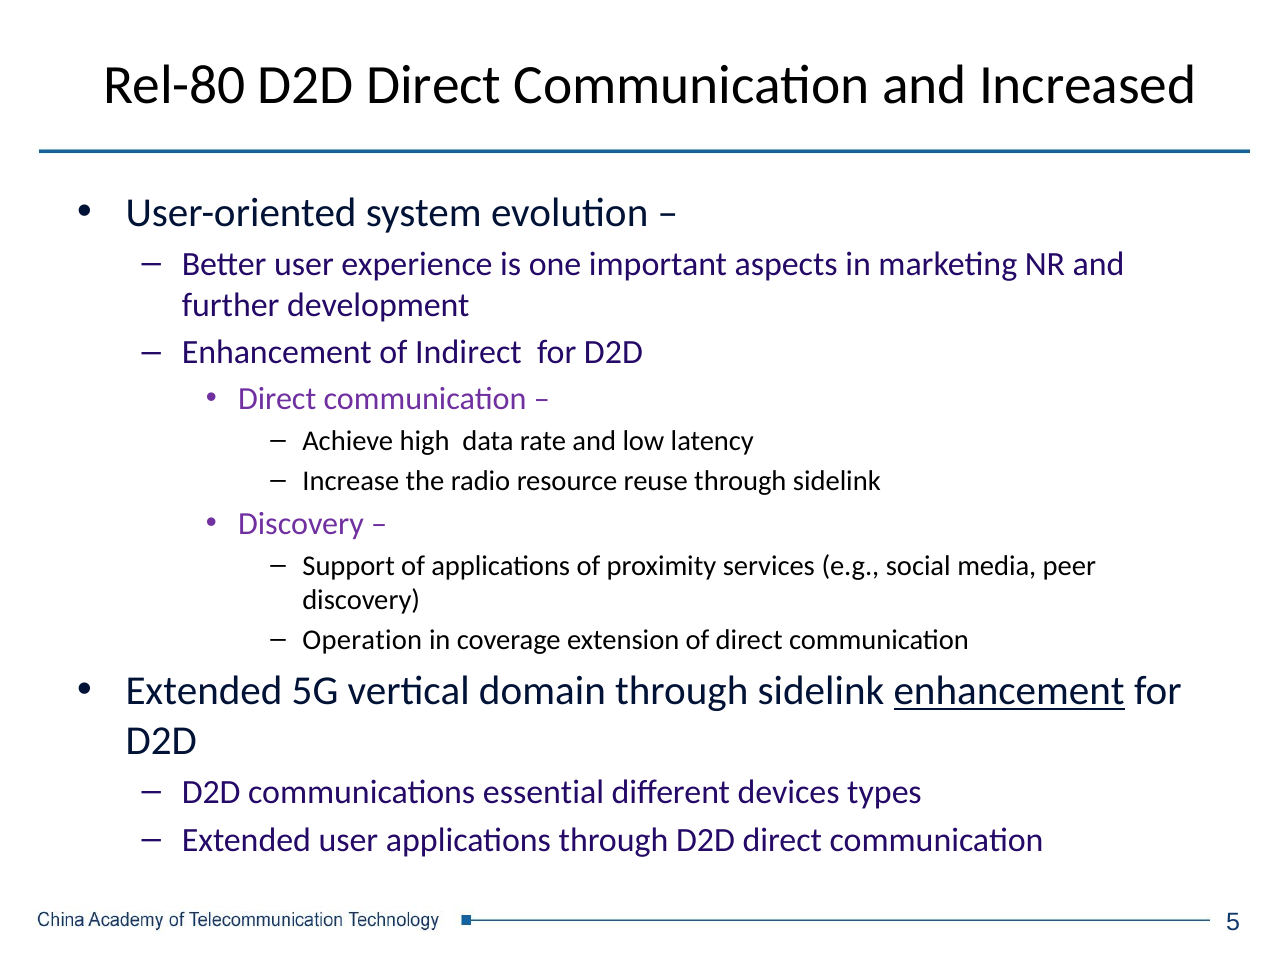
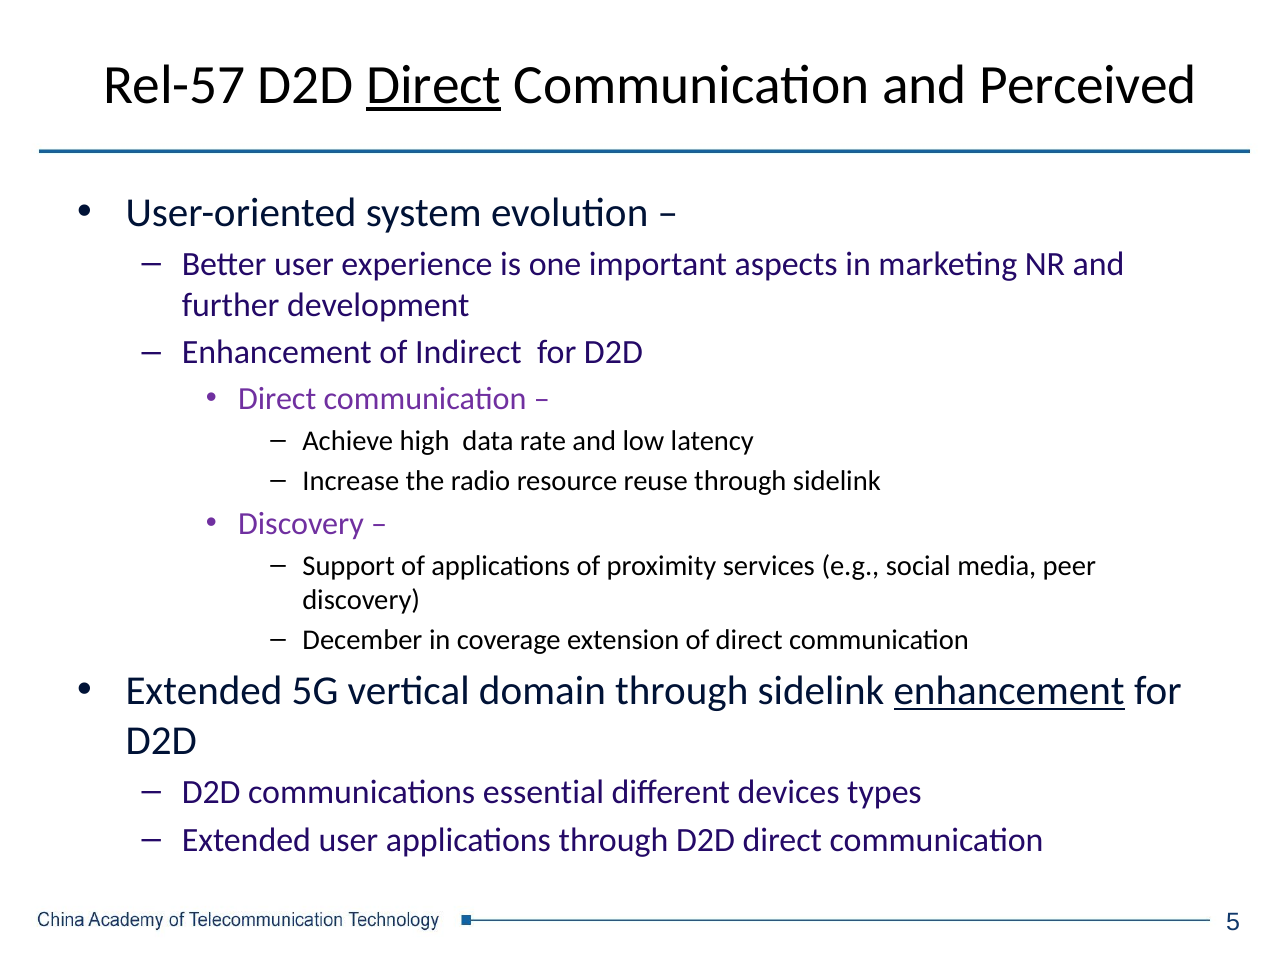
Rel-80: Rel-80 -> Rel-57 (174, 85)
Direct underline: none -> present (434, 85)
Increased: Increased -> Perceived (1088, 85)
Operation: Operation -> December (362, 640)
